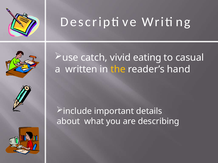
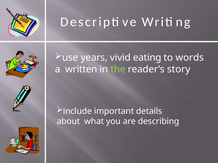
catch: catch -> years (94, 58)
casual: casual -> words (190, 58)
the colour: yellow -> light green (118, 69)
hand: hand -> story (179, 69)
